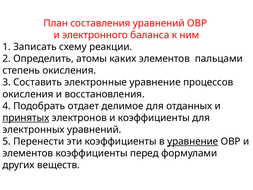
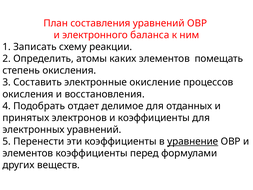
пальцами: пальцами -> помещать (219, 59)
электронные уравнение: уравнение -> окисление (155, 82)
принятых underline: present -> none (26, 118)
